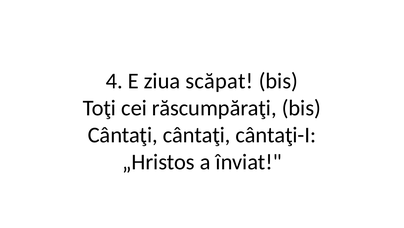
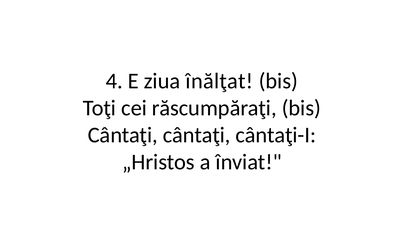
scăpat: scăpat -> înălţat (219, 81)
